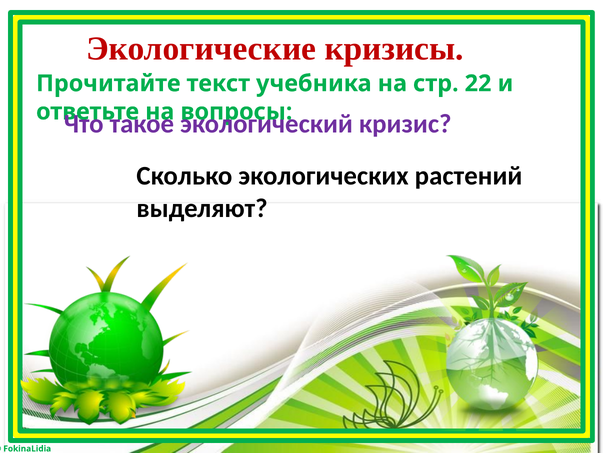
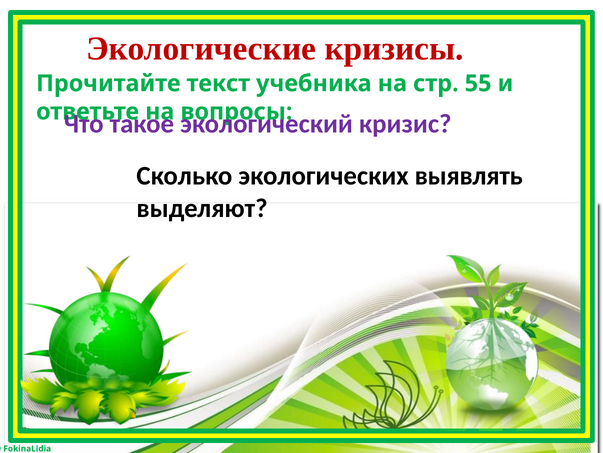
22: 22 -> 55 (478, 83)
растений: растений -> выявлять (469, 176)
